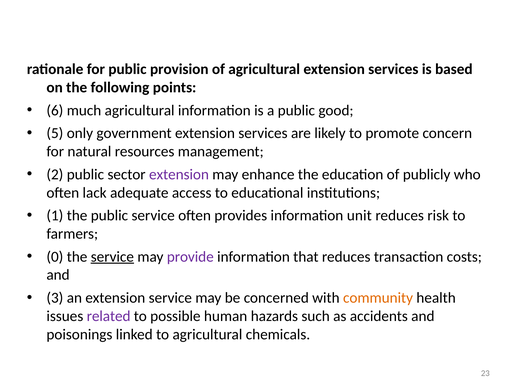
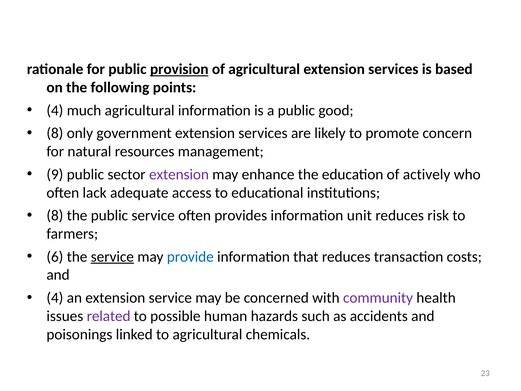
provision underline: none -> present (179, 69)
6: 6 -> 4 (55, 110)
5: 5 -> 8 (55, 133)
2: 2 -> 9 (55, 174)
publicly: publicly -> actively (427, 174)
1: 1 -> 8 (55, 215)
0: 0 -> 6 (55, 257)
provide colour: purple -> blue (190, 257)
3: 3 -> 4 (55, 298)
community colour: orange -> purple (378, 298)
